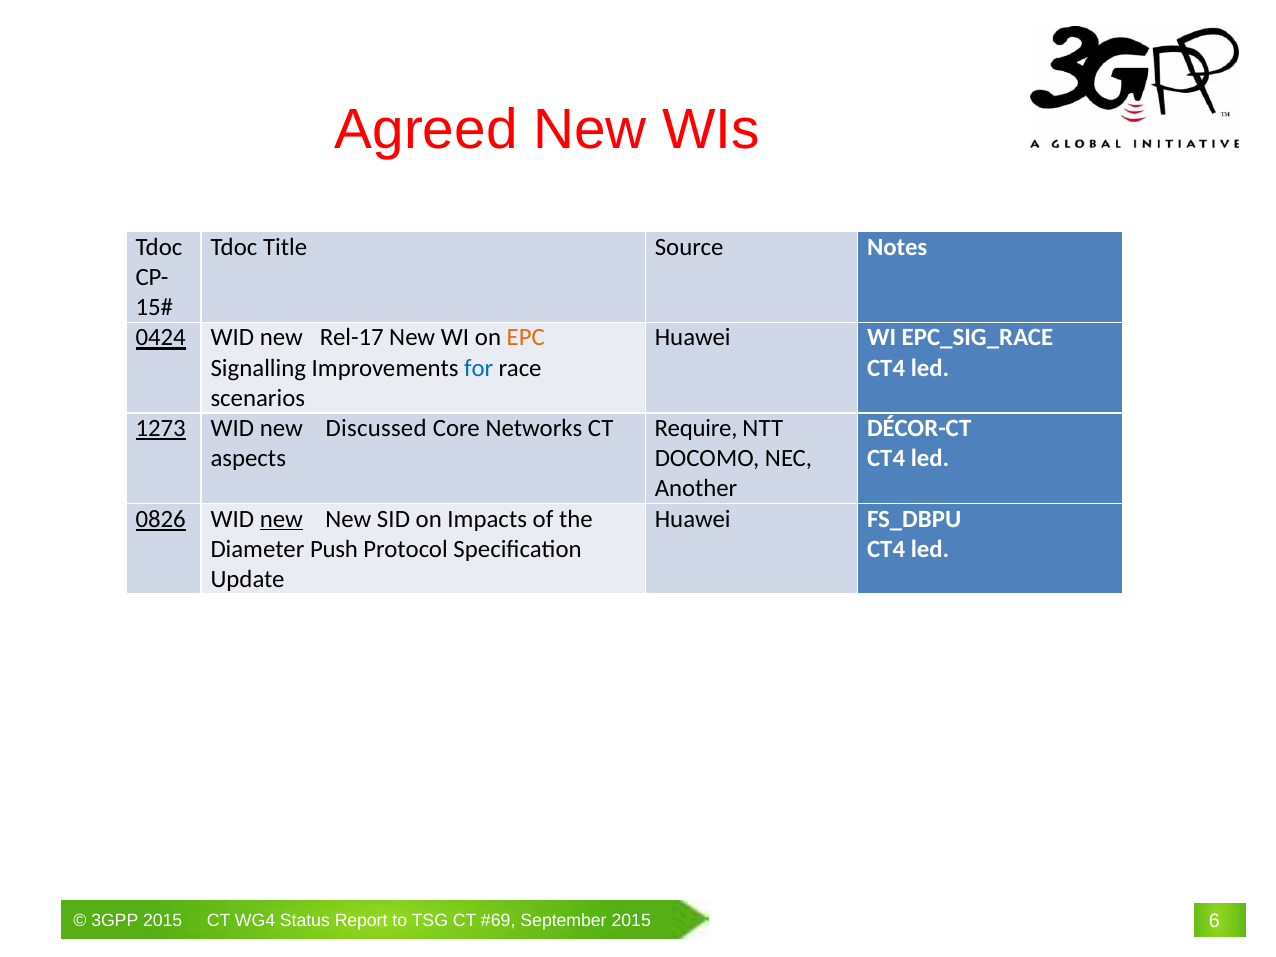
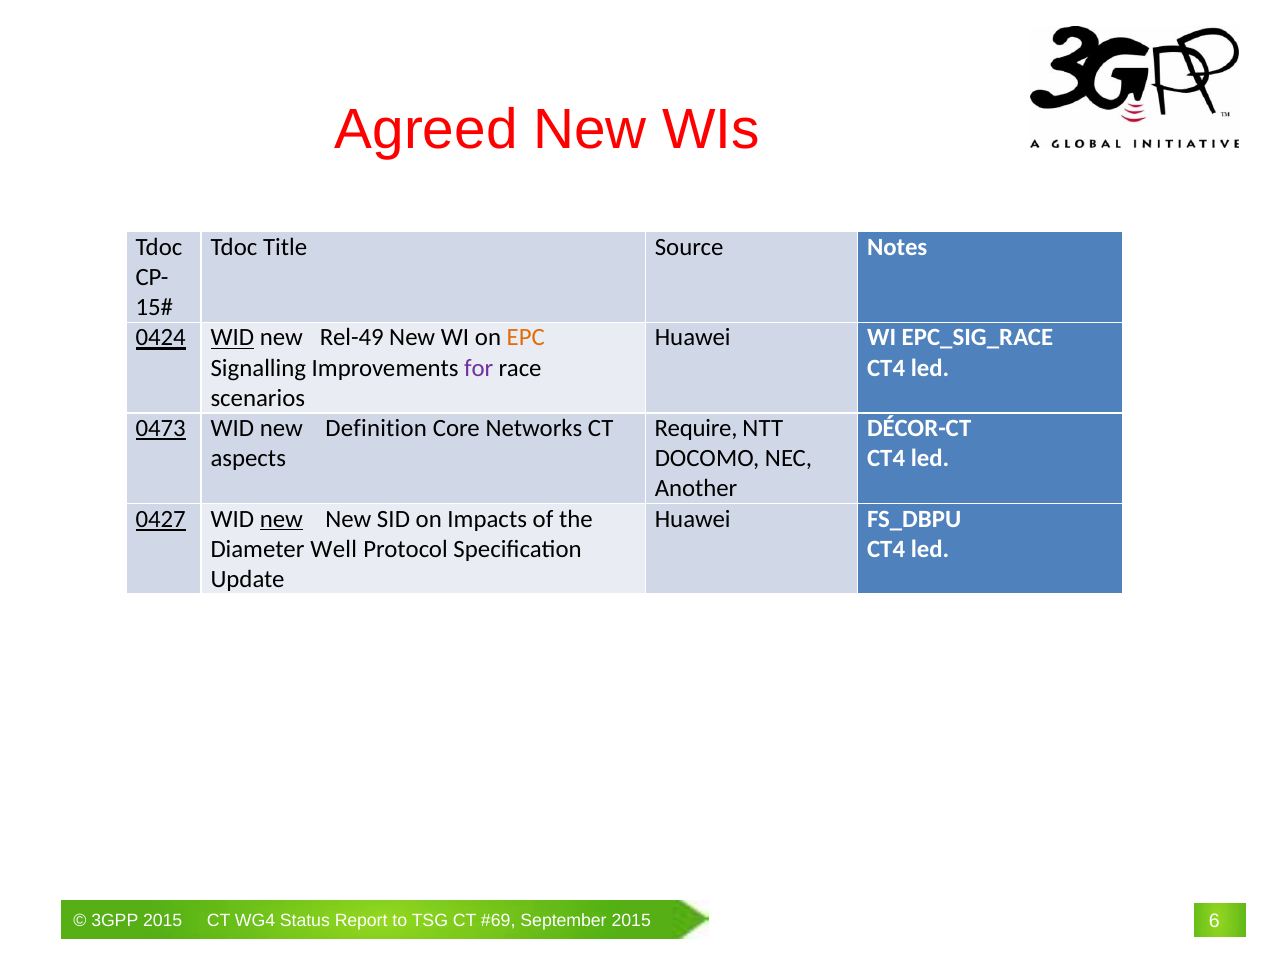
WID underline: none -> present (232, 338)
Rel-17: Rel-17 -> Rel-49 (352, 338)
for colour: blue -> purple (479, 368)
1273: 1273 -> 0473 (161, 428)
Discussed: Discussed -> Definition (376, 428)
0826: 0826 -> 0427 (161, 519)
Push: Push -> Well (334, 549)
